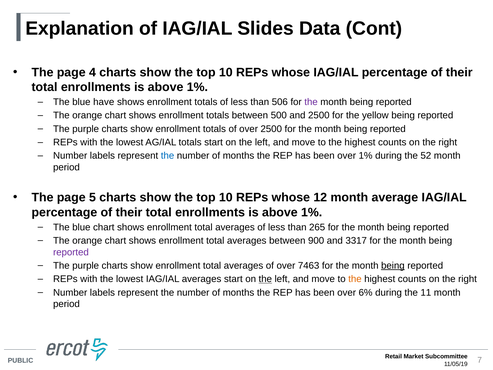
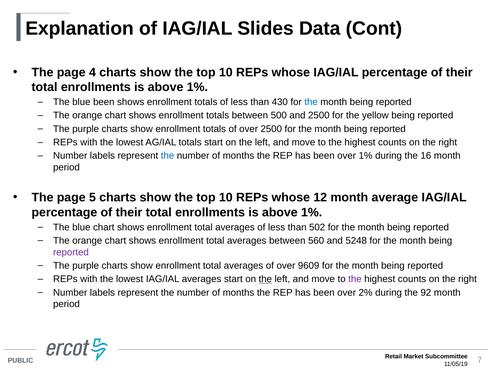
blue have: have -> been (104, 102)
506: 506 -> 430 (280, 102)
the colour: purple -> blue (311, 102)
52: 52 -> 16 (426, 156)
265: 265 -> 502 (317, 227)
900: 900 -> 560 (316, 241)
3317: 3317 -> 5248 (356, 241)
7463: 7463 -> 9609 (309, 265)
being underline: present -> none (393, 265)
the colour: orange -> purple (355, 279)
6%: 6% -> 2% (366, 292)
11: 11 -> 92 (426, 292)
